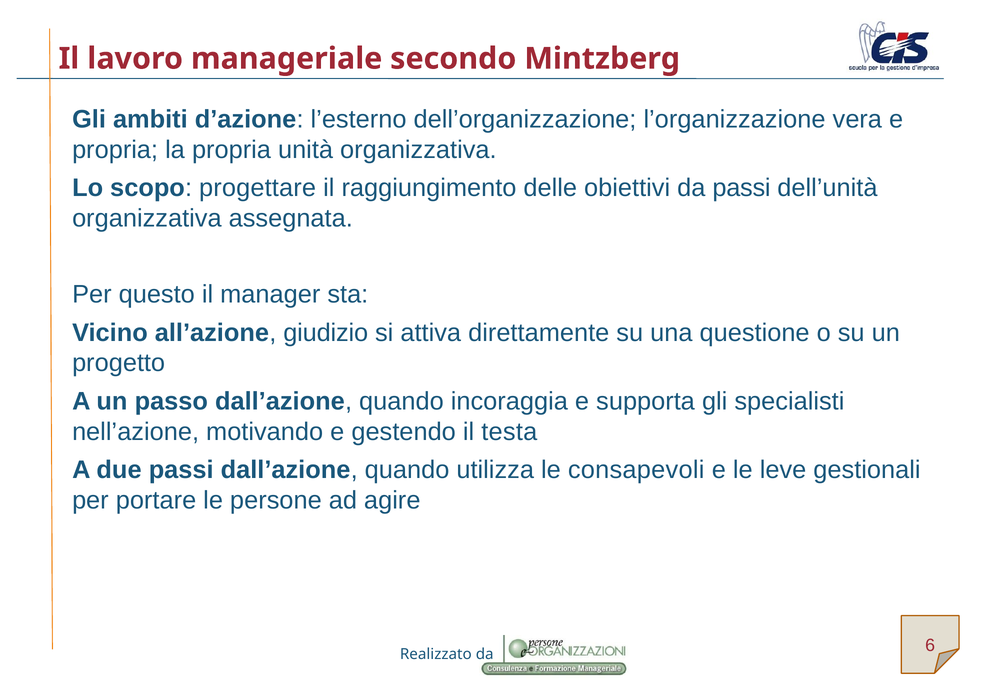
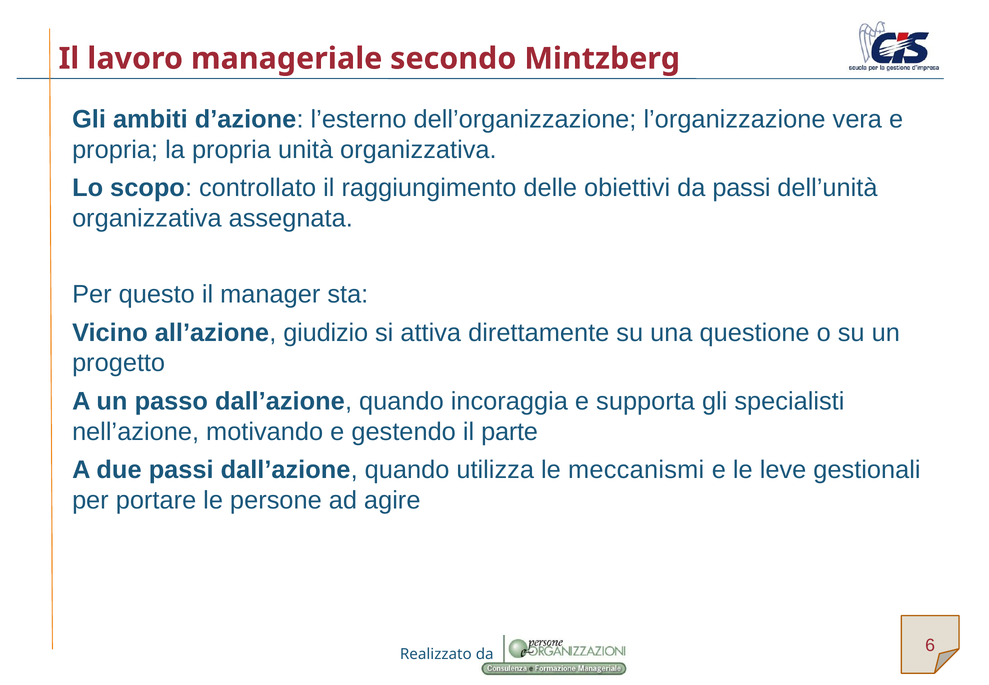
progettare: progettare -> controllato (258, 188)
testa: testa -> parte (510, 431)
consapevoli: consapevoli -> meccanismi (636, 470)
